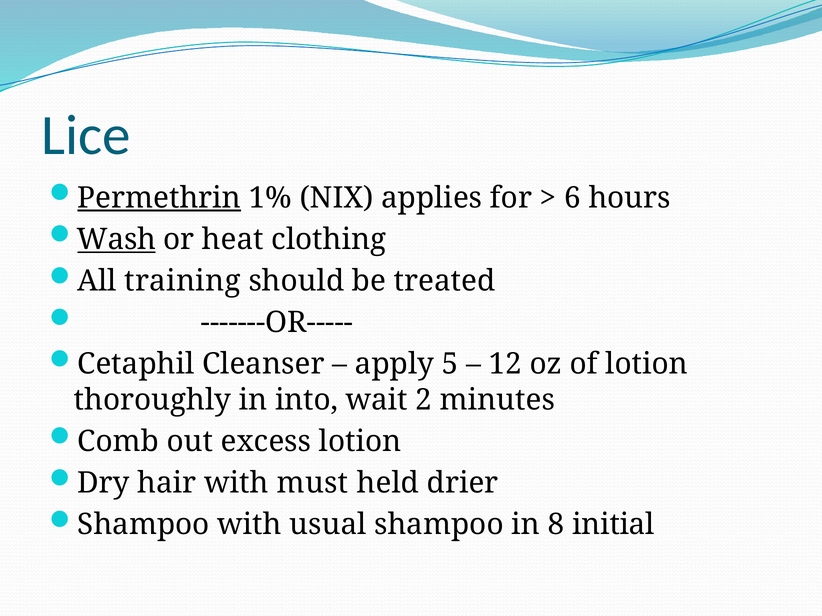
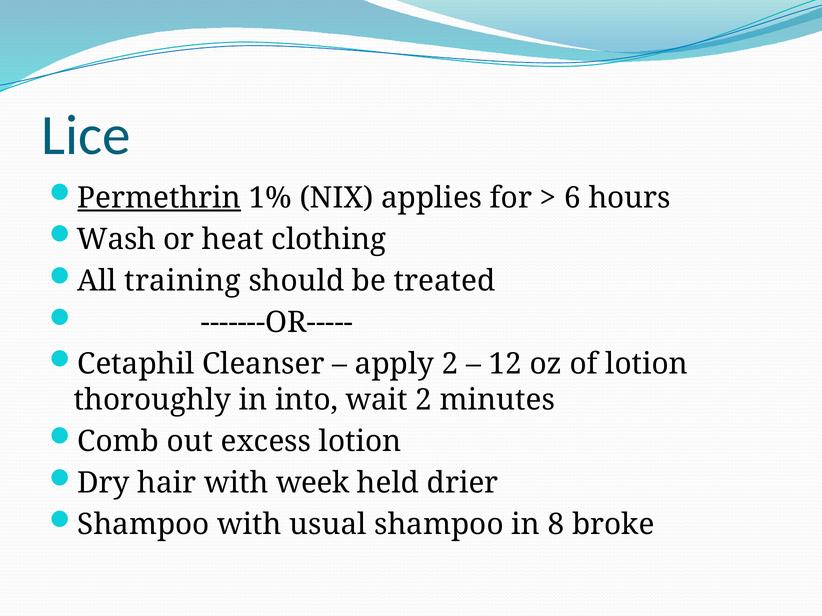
Wash underline: present -> none (117, 240)
apply 5: 5 -> 2 (450, 364)
must: must -> week (313, 483)
initial: initial -> broke (613, 525)
